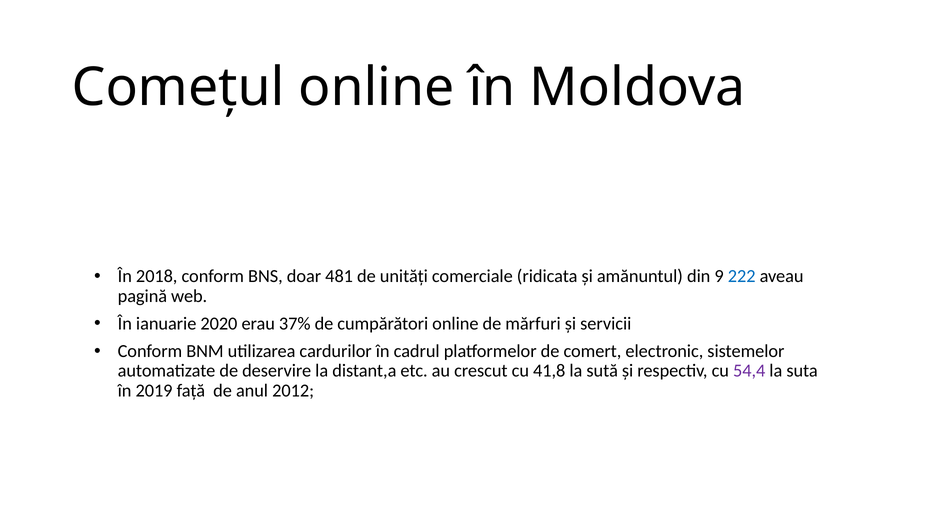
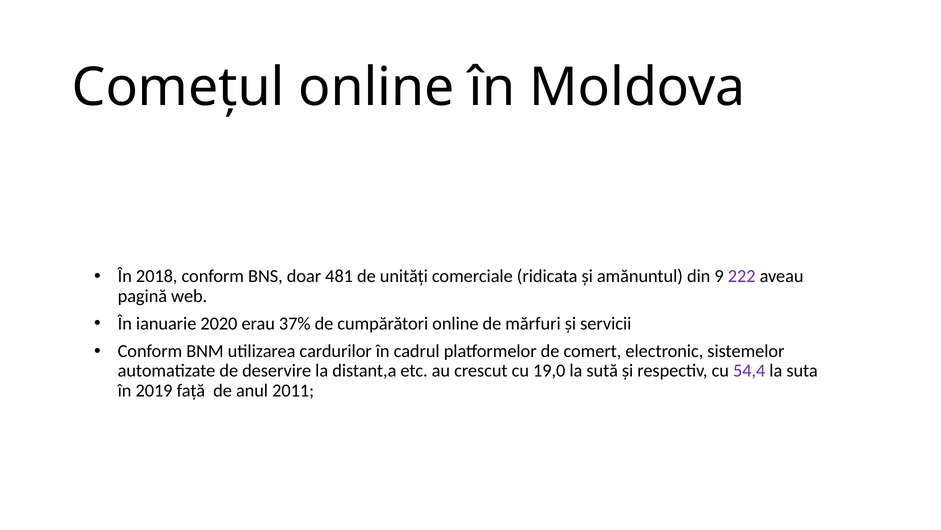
222 colour: blue -> purple (742, 276)
41,8: 41,8 -> 19,0 (549, 370)
2012: 2012 -> 2011 (293, 390)
